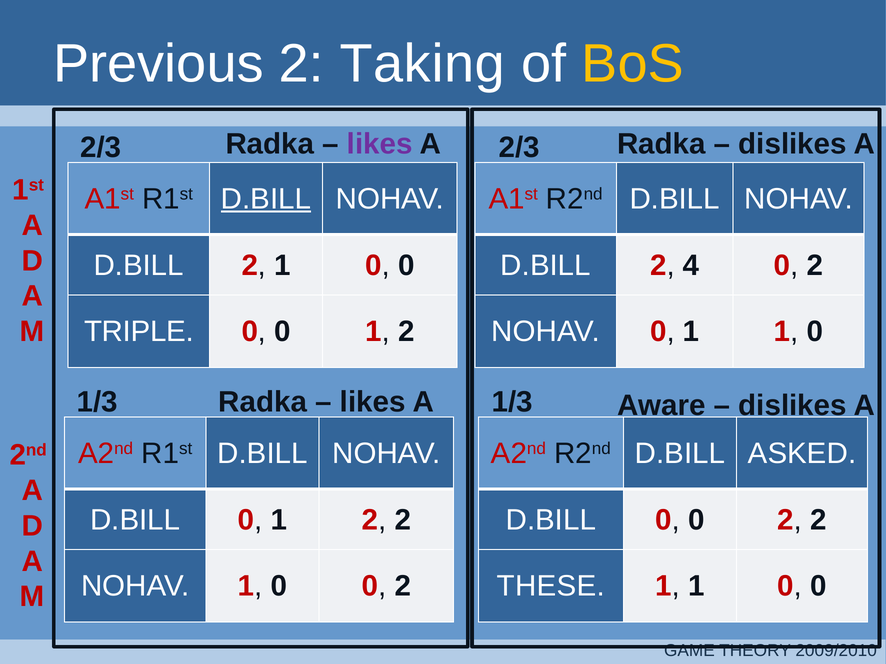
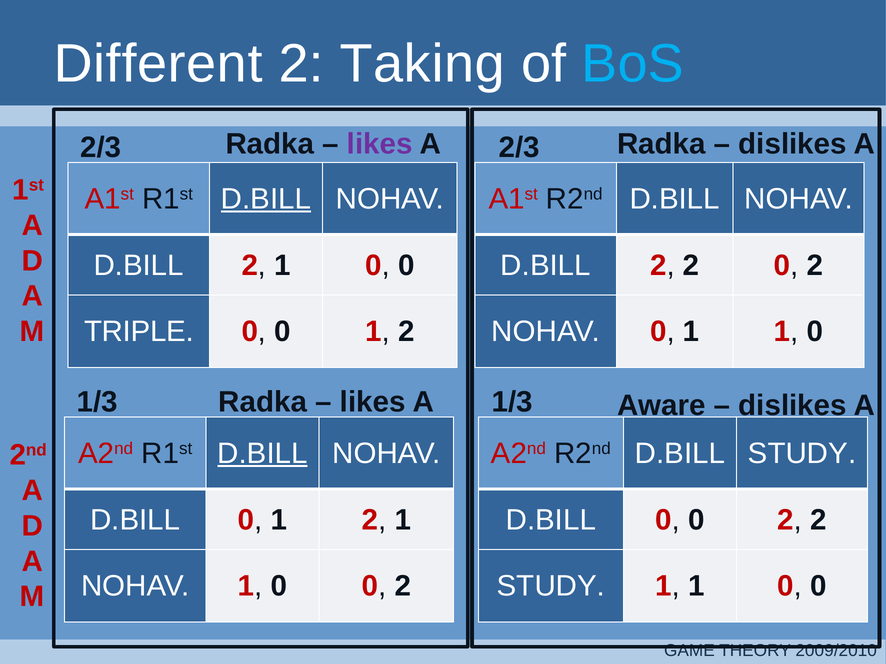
Previous: Previous -> Different (158, 64)
BoS colour: yellow -> light blue (633, 64)
D.BILL 2 4: 4 -> 2 (691, 266)
D.BILL underline: none -> present (263, 454)
D.BILL ASKED: ASKED -> STUDY (802, 454)
1 2 2: 2 -> 1 (403, 520)
THESE: THESE -> STUDY (551, 587)
